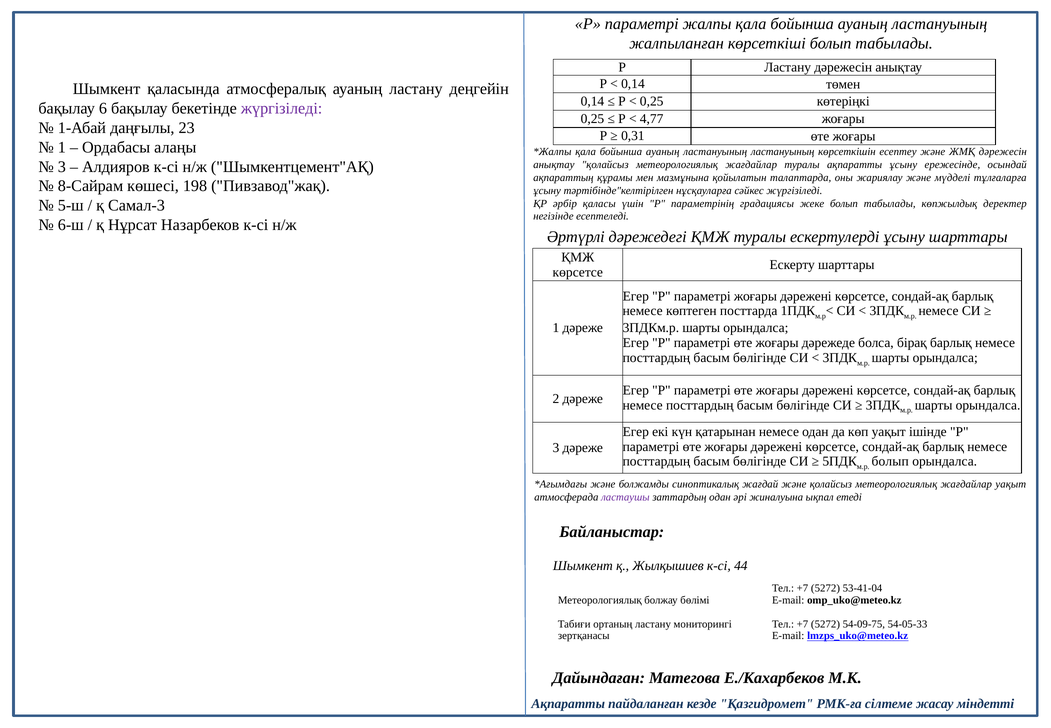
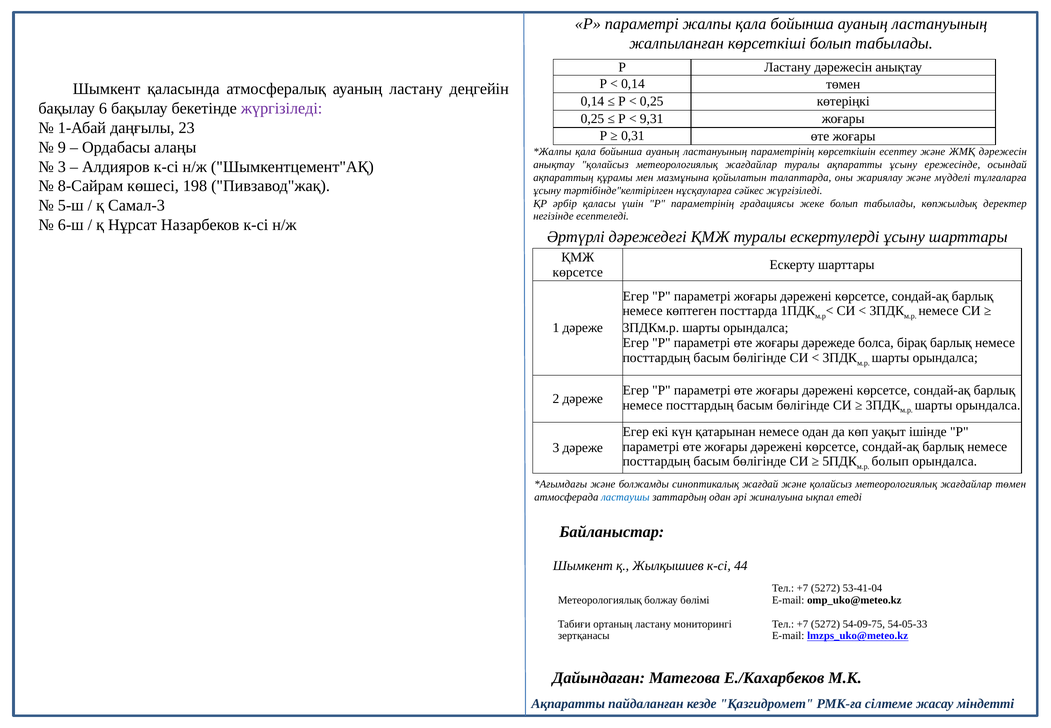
4,77: 4,77 -> 9,31 (652, 119)
1: 1 -> 9 (62, 147)
ластануының ластануының: ластануының -> параметрінің (783, 152)
жағдайлар уақыт: уақыт -> төмен (1011, 484)
ластаушы colour: purple -> blue (625, 497)
